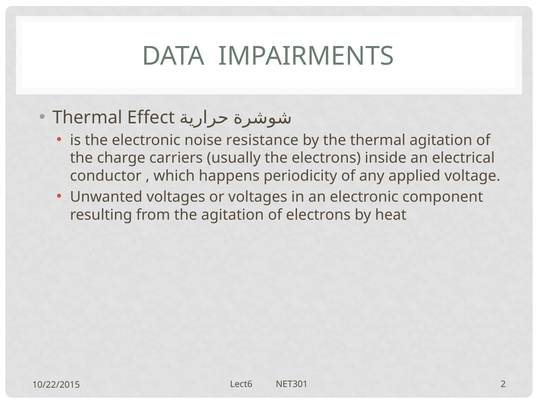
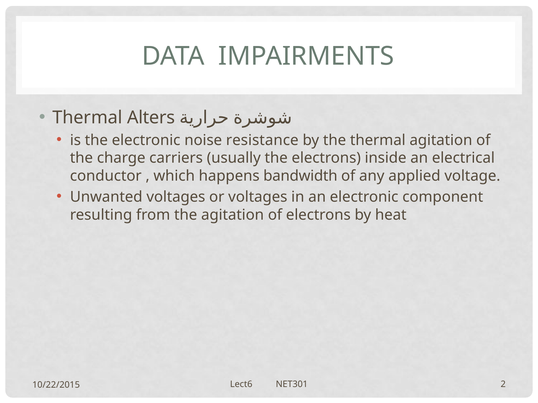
Effect: Effect -> Alters (151, 118)
periodicity: periodicity -> bandwidth (300, 176)
